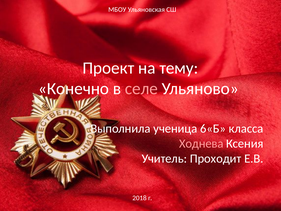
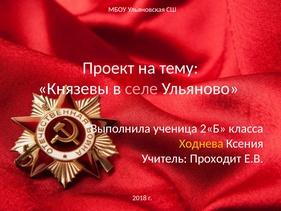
Конечно: Конечно -> Князевы (74, 89)
6«Б: 6«Б -> 2«Б (213, 128)
Ходнева colour: pink -> yellow (201, 143)
